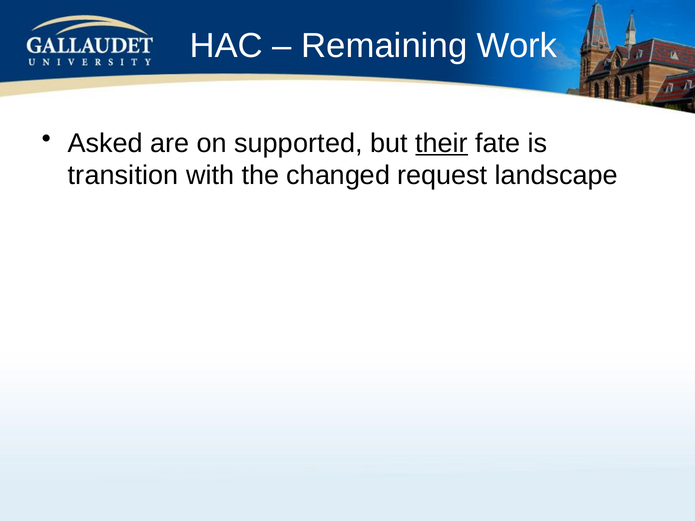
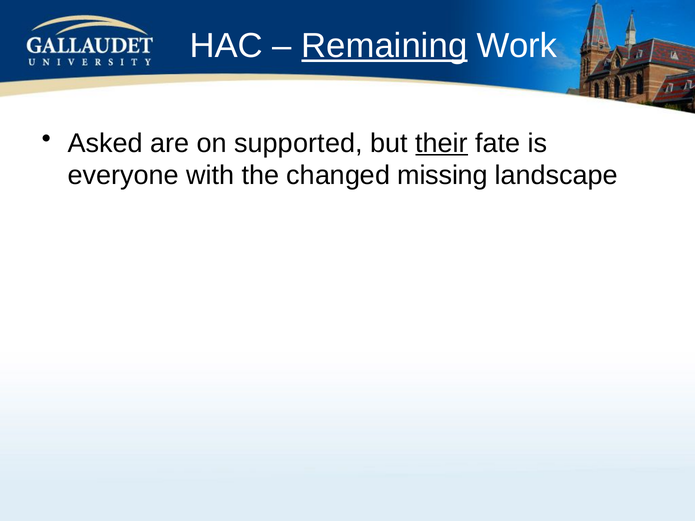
Remaining underline: none -> present (384, 46)
transition: transition -> everyone (123, 176)
request: request -> missing (443, 176)
